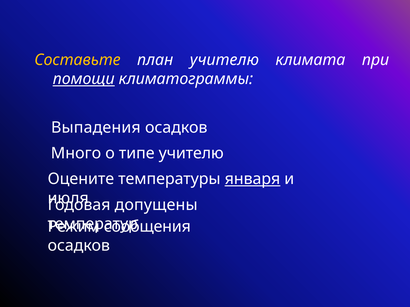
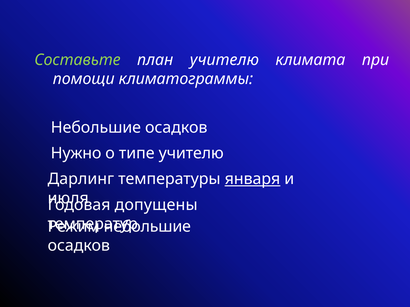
Составьте colour: yellow -> light green (77, 60)
помощи underline: present -> none (84, 79)
Выпадения: Выпадения -> Небольшие (96, 128)
Много: Много -> Нужно (76, 154)
Оцените: Оцените -> Дарлинг (81, 179)
сообщения: сообщения -> небольшие (147, 227)
